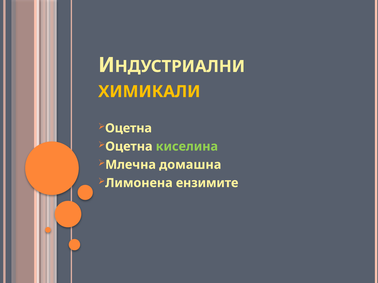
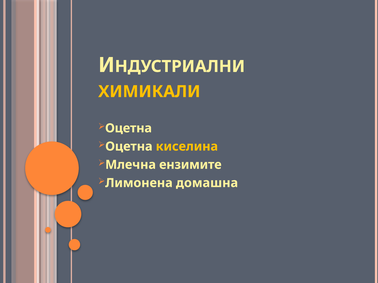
киселина colour: light green -> yellow (187, 147)
домашна: домашна -> ензимите (190, 165)
ензимите: ензимите -> домашна (207, 183)
